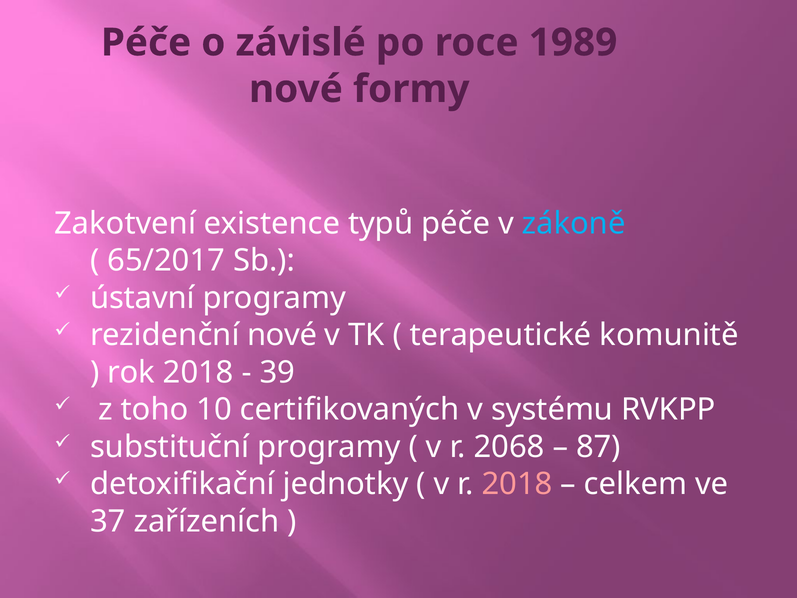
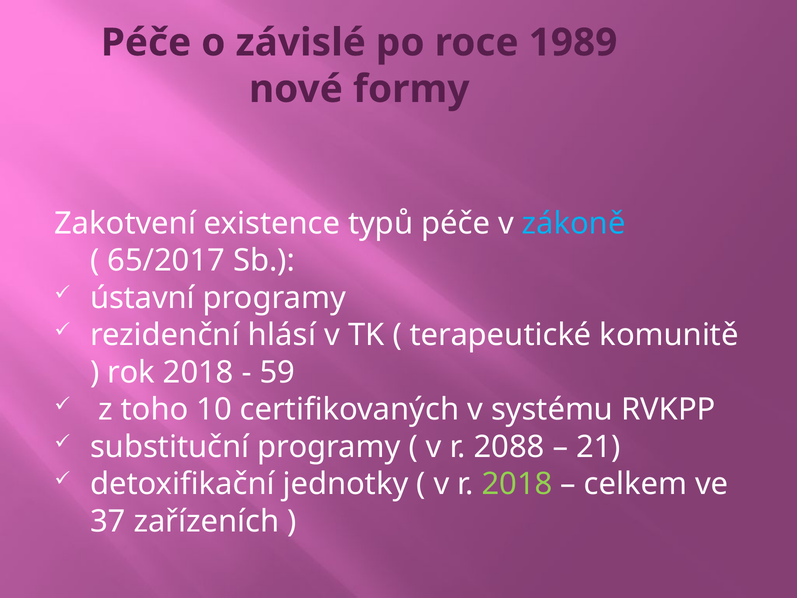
rezidenční nové: nové -> hlásí (282, 335)
39: 39 -> 59 (277, 372)
2068: 2068 -> 2088 (509, 447)
87: 87 -> 21 (598, 447)
2018 colour: pink -> light green (517, 484)
